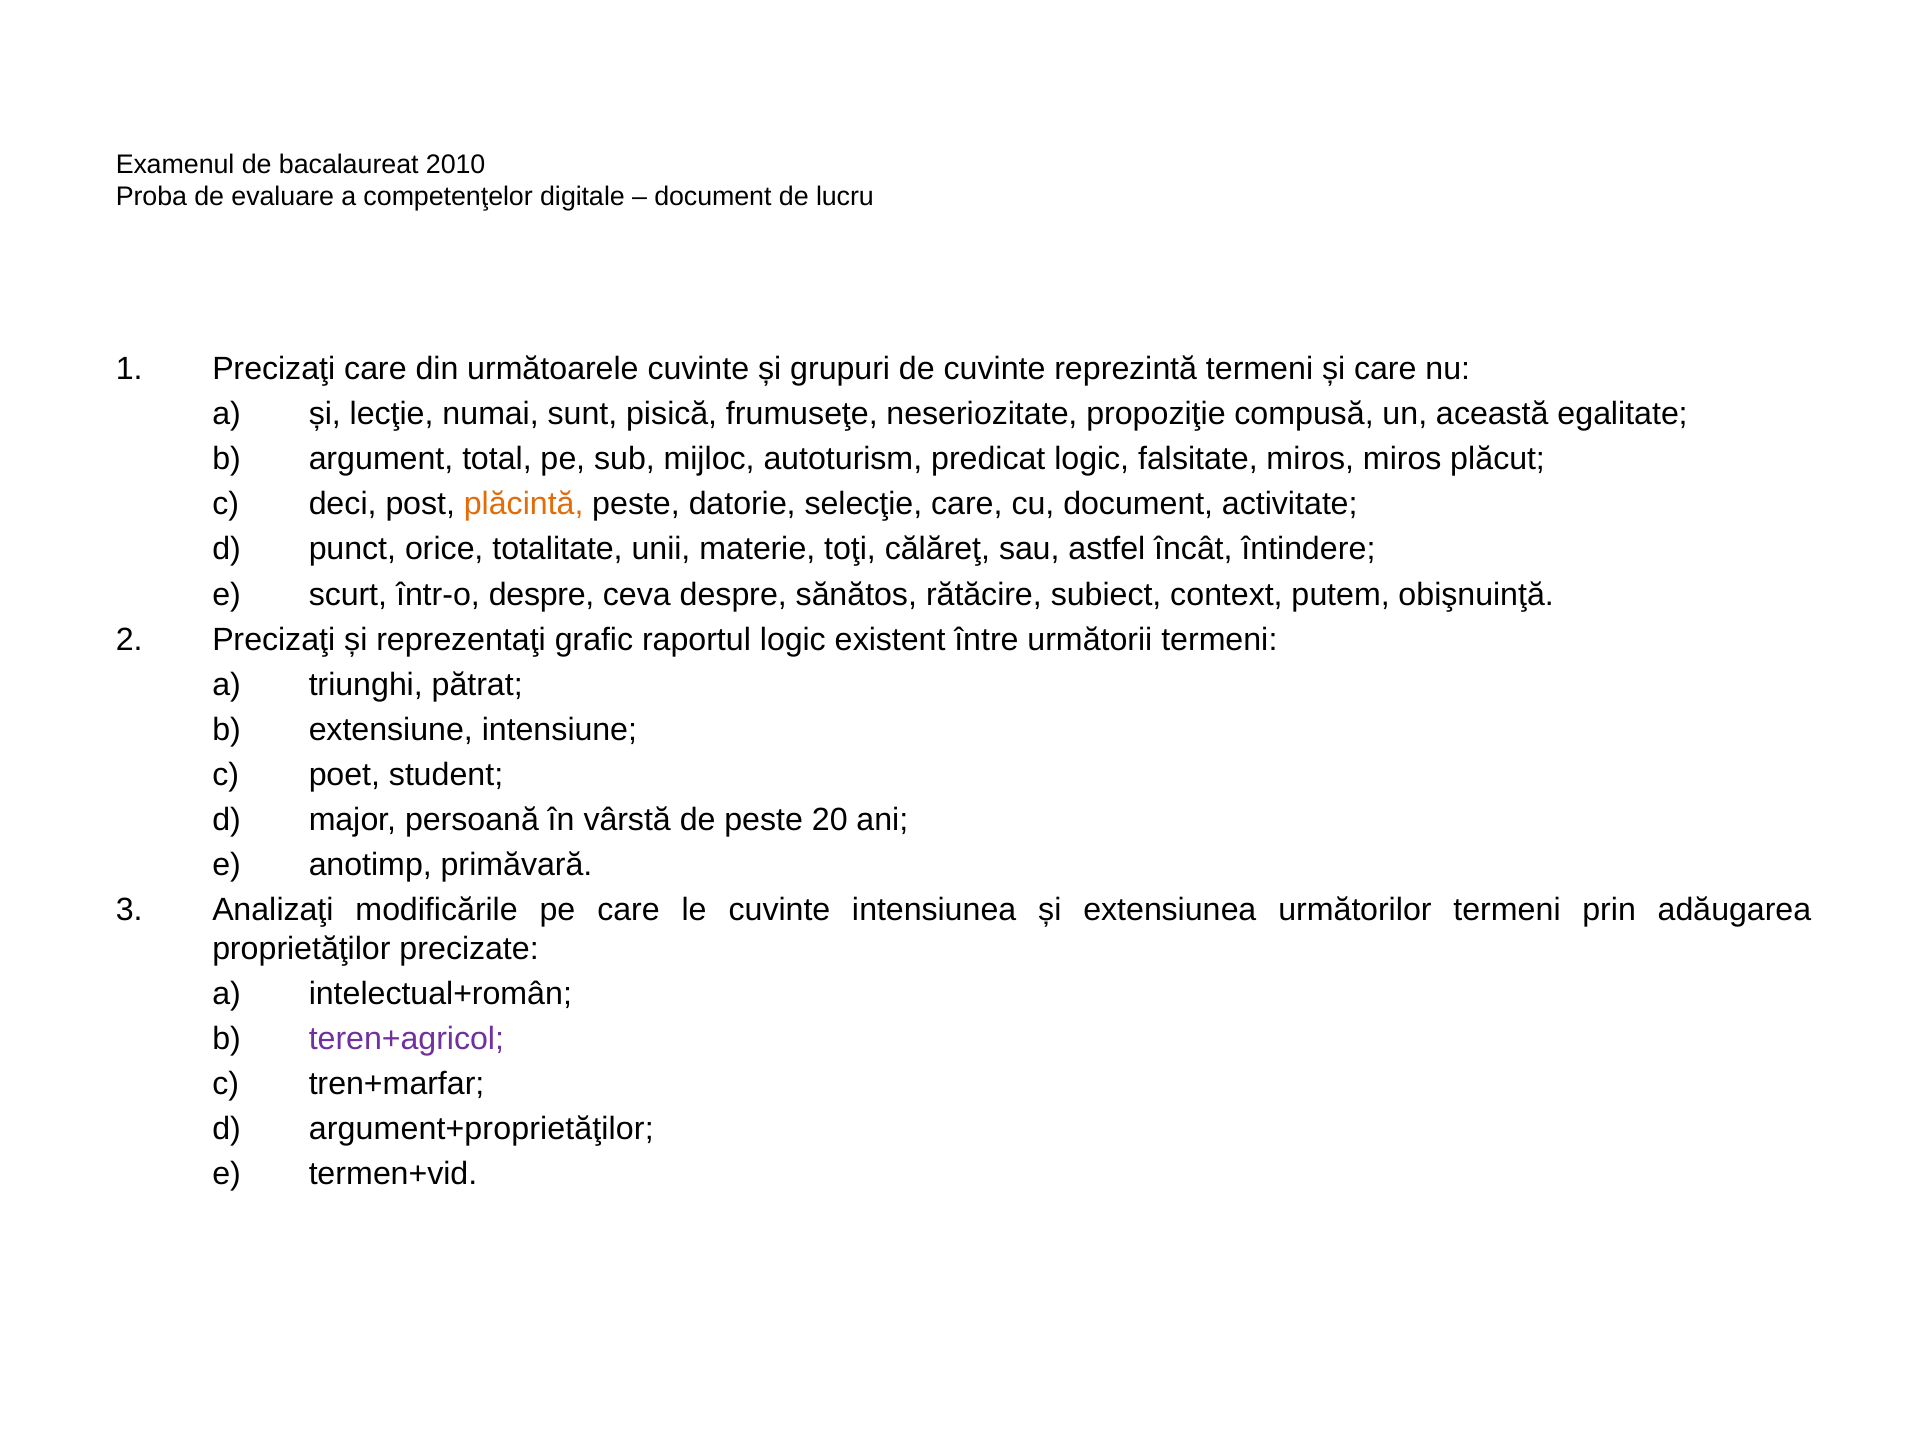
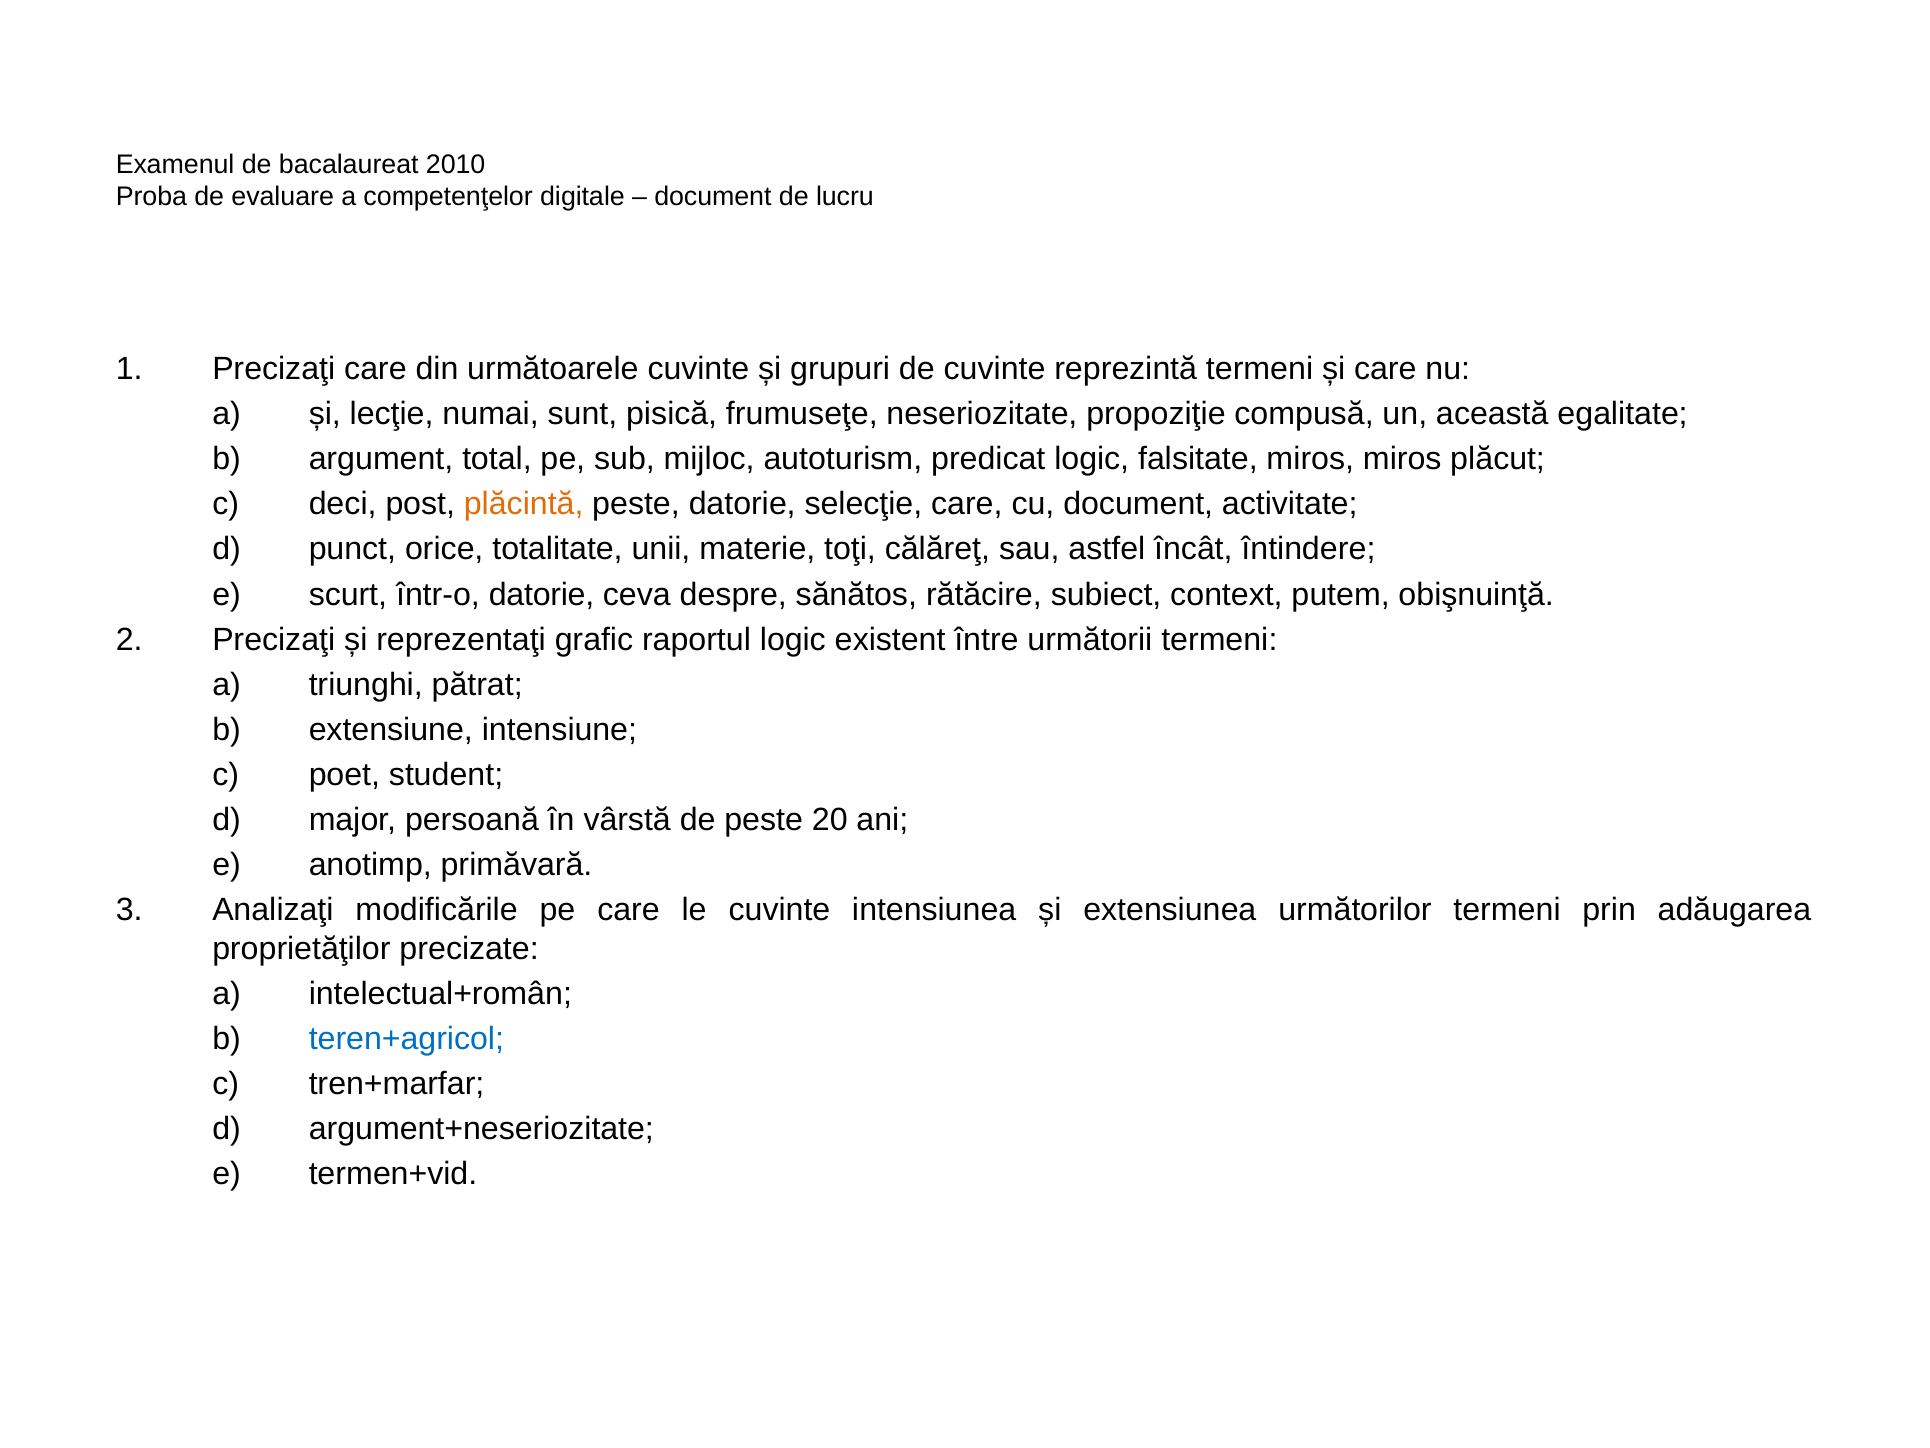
într-o despre: despre -> datorie (542, 594)
teren+agricol colour: purple -> blue (406, 1038)
argument+proprietăţilor: argument+proprietăţilor -> argument+neseriozitate (481, 1128)
